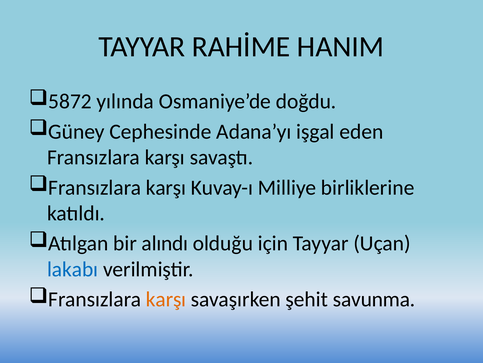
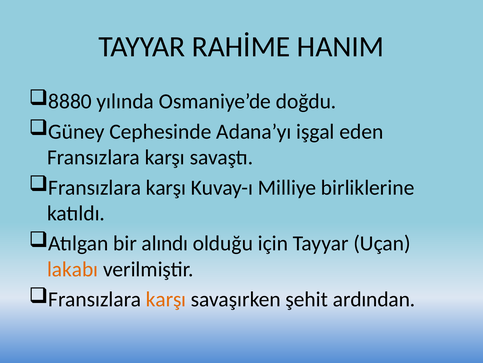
5872: 5872 -> 8880 (70, 101)
lakabı colour: blue -> orange (73, 269)
savunma: savunma -> ardından (374, 299)
